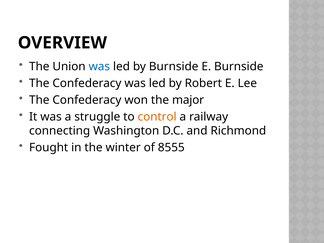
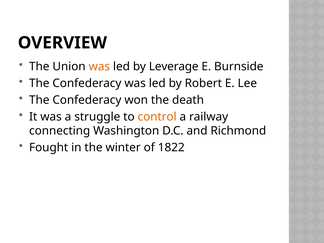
was colour: blue -> orange (99, 66)
by Burnside: Burnside -> Leverage (174, 66)
major: major -> death (188, 100)
8555: 8555 -> 1822 (171, 147)
